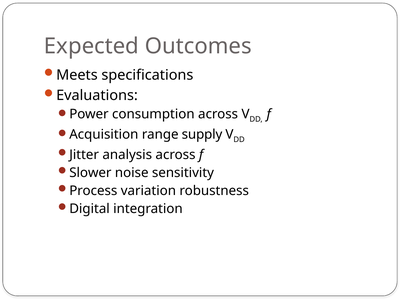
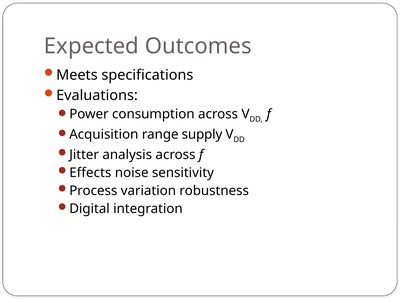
Slower: Slower -> Effects (90, 173)
